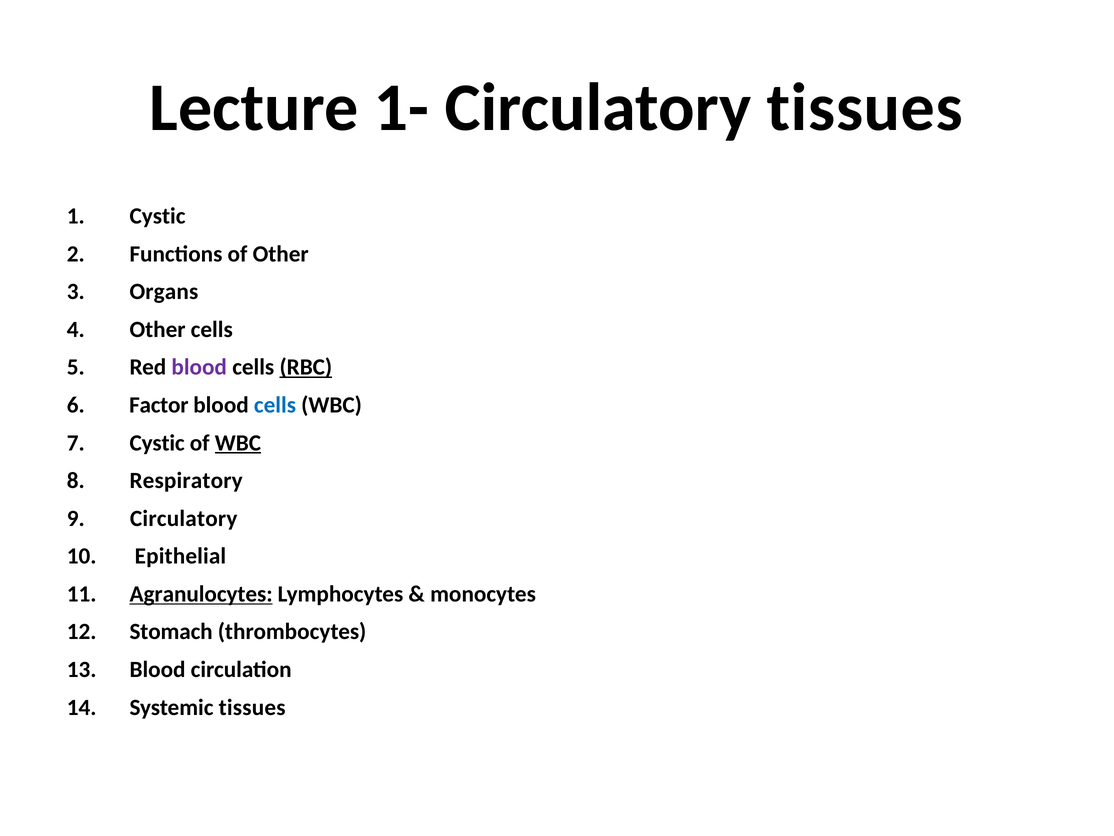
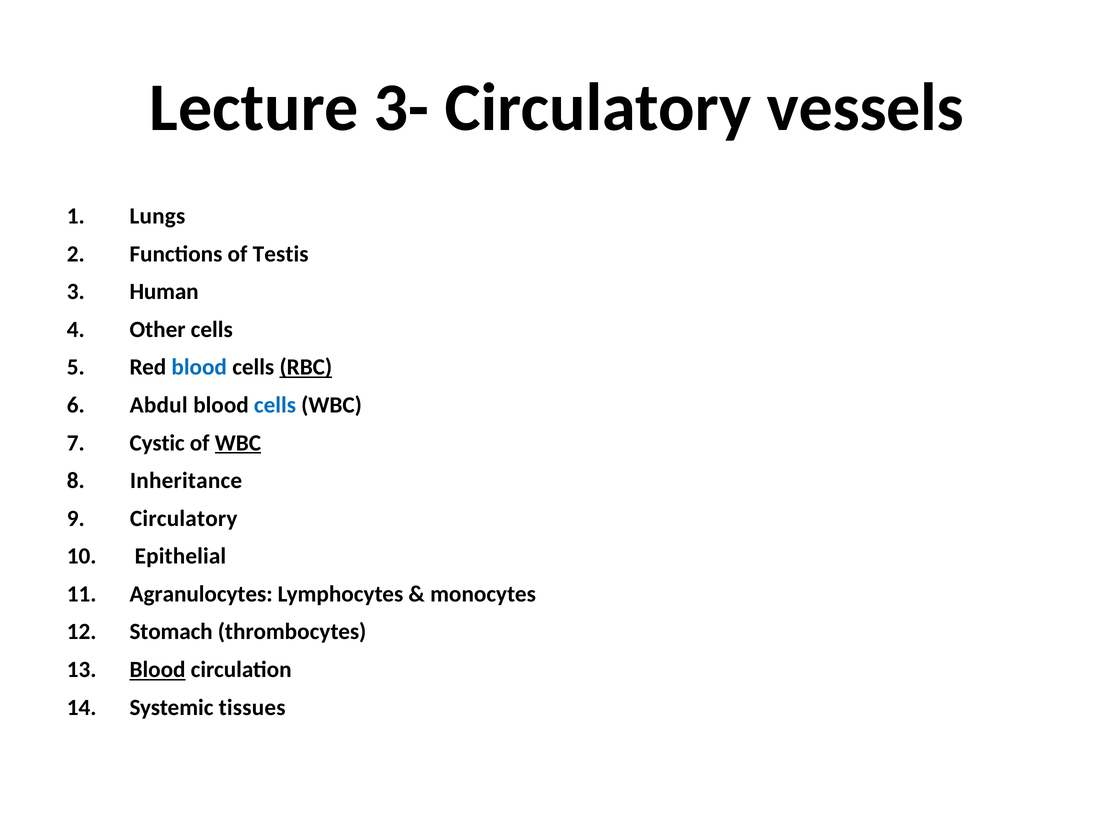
1-: 1- -> 3- (402, 108)
Circulatory tissues: tissues -> vessels (865, 108)
Cystic: Cystic -> Lungs (157, 216)
of Other: Other -> Testis (281, 254)
Organs: Organs -> Human (164, 292)
blood colour: purple -> blue (199, 367)
Factor: Factor -> Abdul (159, 405)
Respiratory: Respiratory -> Inheritance (186, 480)
Agranulocytes underline: present -> none (201, 594)
Blood underline: none -> present (158, 669)
